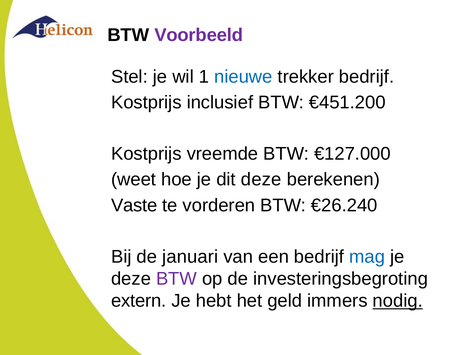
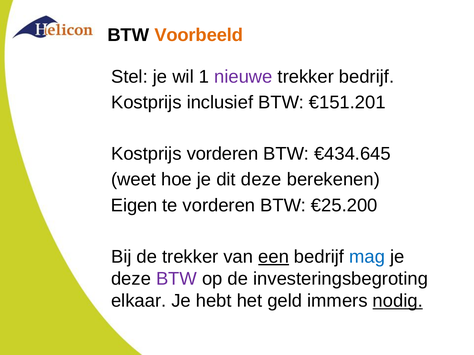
Voorbeeld colour: purple -> orange (199, 35)
nieuwe colour: blue -> purple (243, 77)
€451.200: €451.200 -> €151.201 (347, 102)
Kostprijs vreemde: vreemde -> vorderen (223, 154)
€127.000: €127.000 -> €434.645 (352, 154)
Vaste: Vaste -> Eigen (134, 206)
€26.240: €26.240 -> €25.200 (344, 206)
de januari: januari -> trekker (190, 257)
een underline: none -> present (274, 257)
extern: extern -> elkaar (139, 301)
